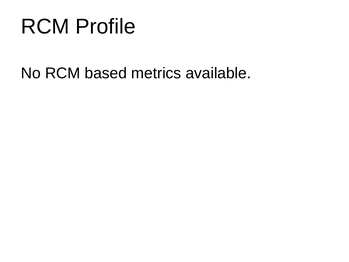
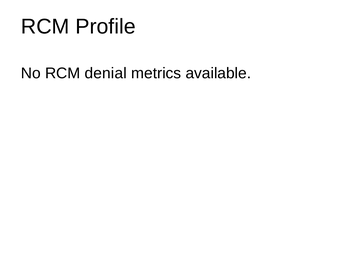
based: based -> denial (106, 73)
